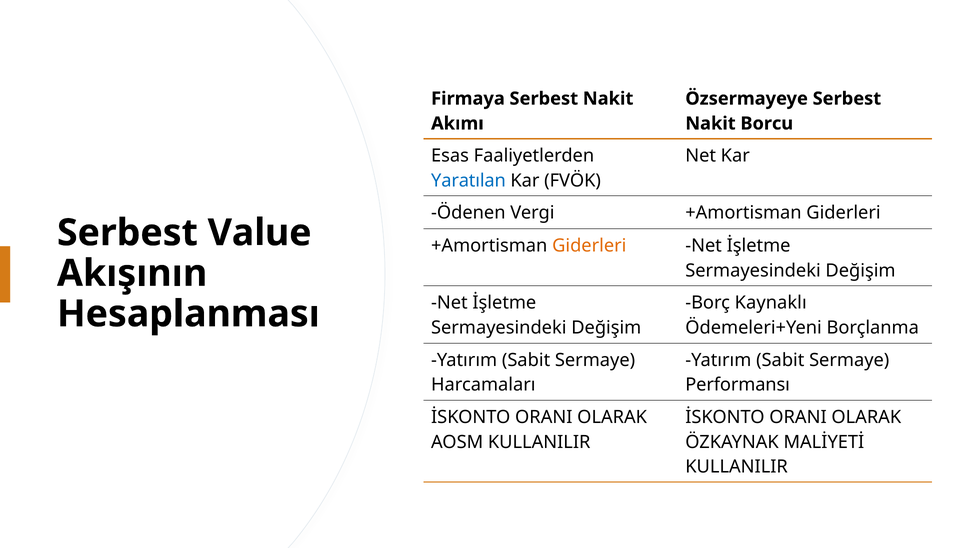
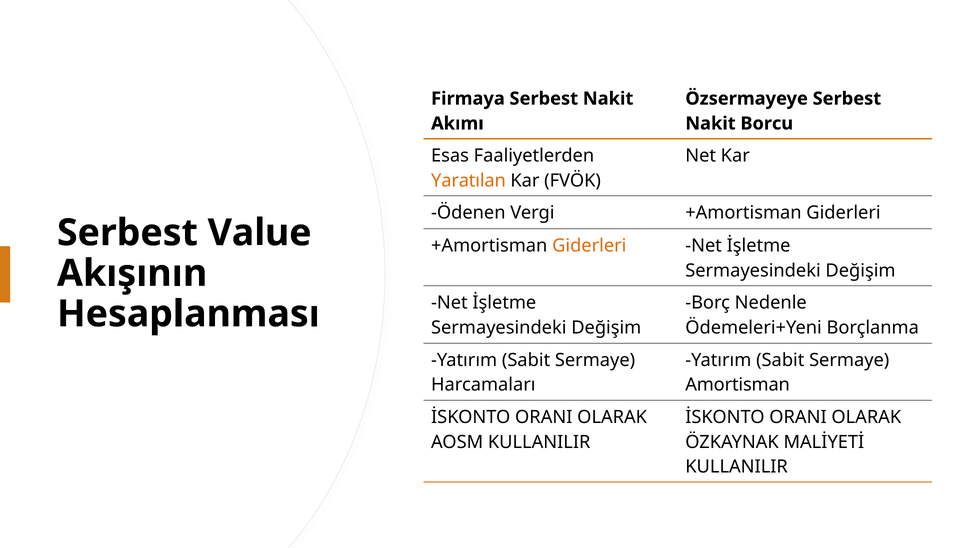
Yaratılan colour: blue -> orange (468, 181)
Kaynaklı: Kaynaklı -> Nedenle (771, 303)
Performansı: Performansı -> Amortisman (738, 385)
